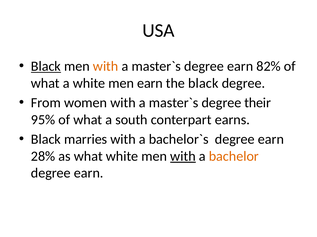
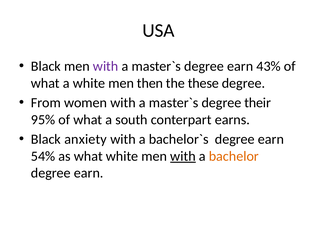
Black underline: present -> none (46, 67)
with colour: orange -> purple (106, 67)
82%: 82% -> 43% (269, 67)
men earn: earn -> then (150, 83)
the black: black -> these (203, 83)
marries: marries -> anxiety (86, 140)
28%: 28% -> 54% (43, 157)
